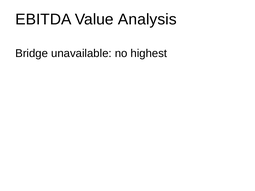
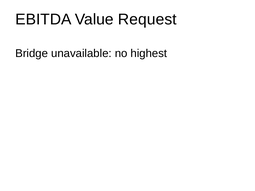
Analysis: Analysis -> Request (147, 19)
